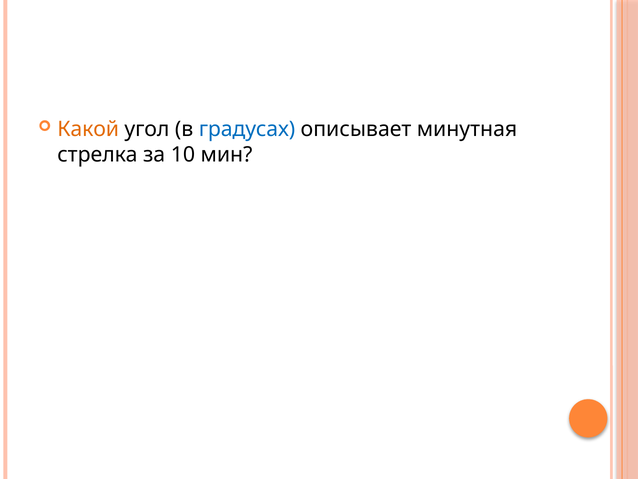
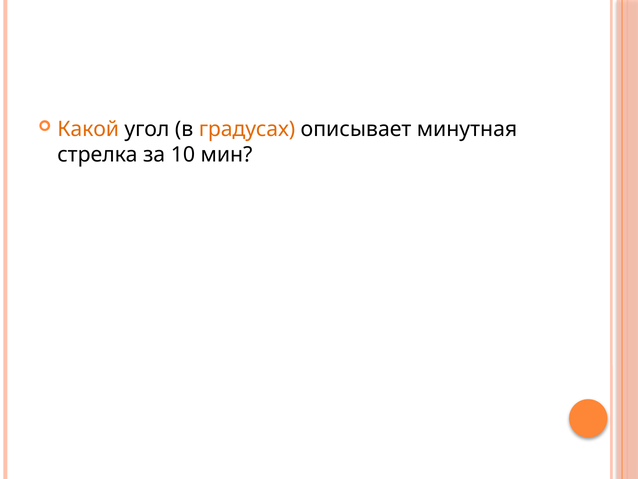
градусах colour: blue -> orange (247, 129)
